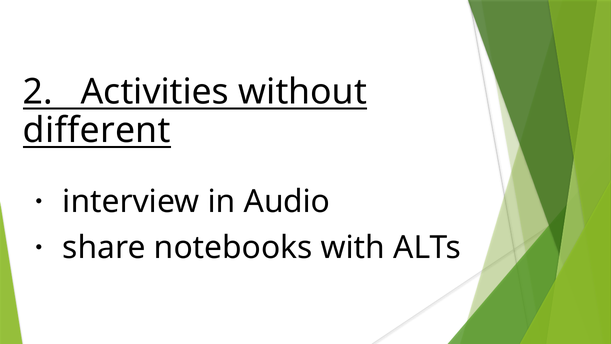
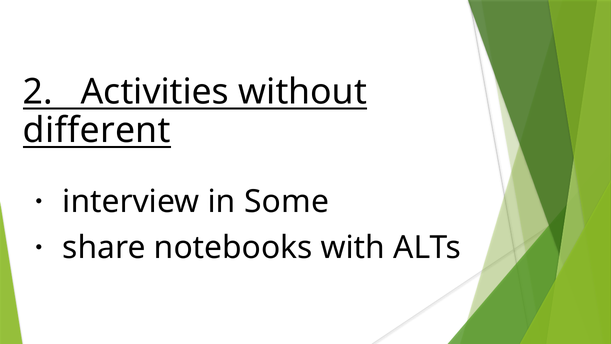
Audio: Audio -> Some (287, 202)
